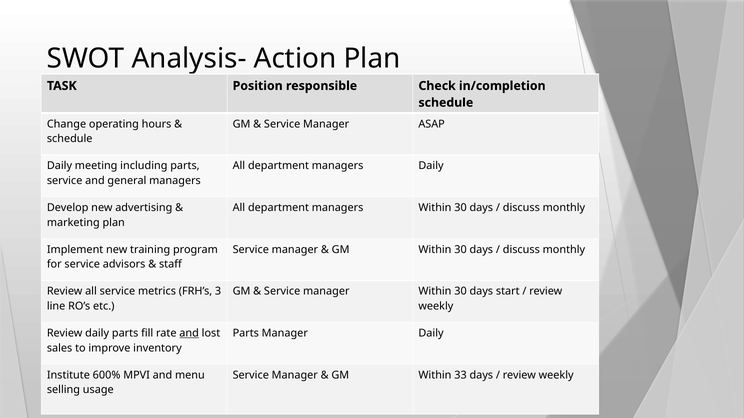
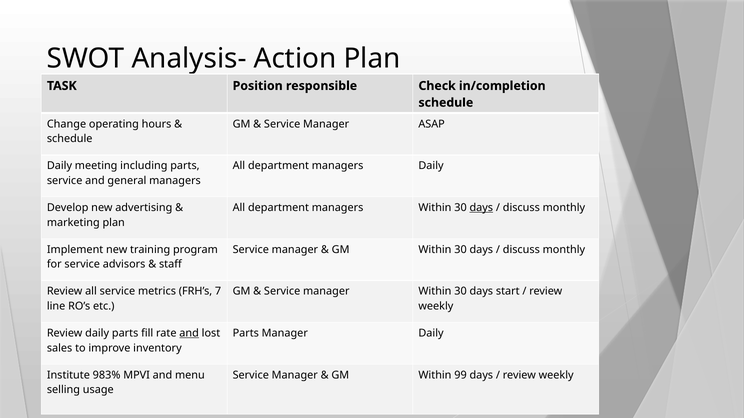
days underline: none -> present (481, 208)
3: 3 -> 7 (218, 292)
600%: 600% -> 983% (107, 375)
33: 33 -> 99 (461, 375)
